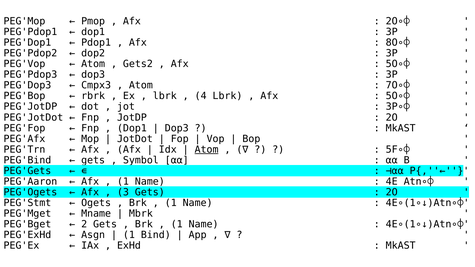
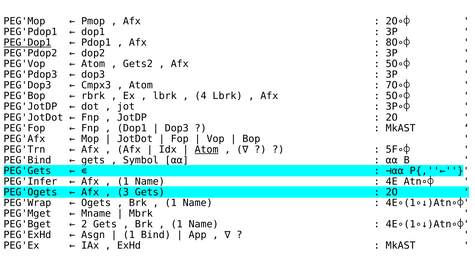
PEG'Dop1 underline: none -> present (27, 43)
PEG'Aaron: PEG'Aaron -> PEG'Infer (30, 182)
PEG'Stmt: PEG'Stmt -> PEG'Wrap (27, 203)
